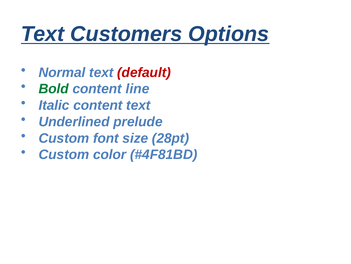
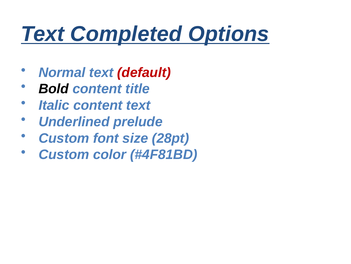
Customers: Customers -> Completed (126, 34)
Bold colour: green -> black (54, 89)
line: line -> title (138, 89)
